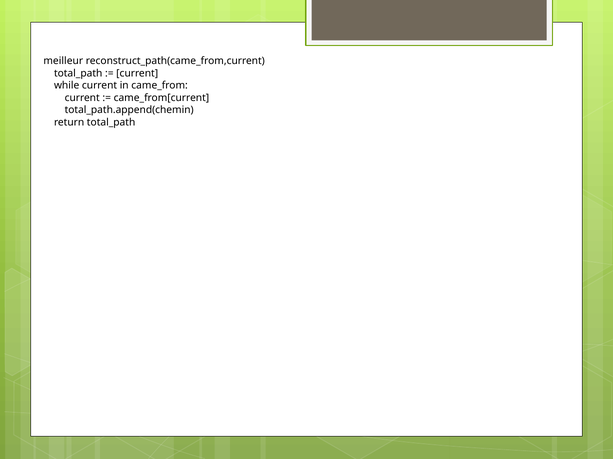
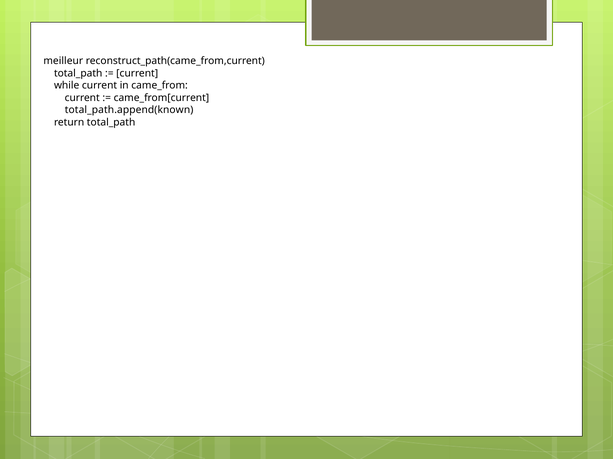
total_path.append(chemin: total_path.append(chemin -> total_path.append(known (129, 110)
